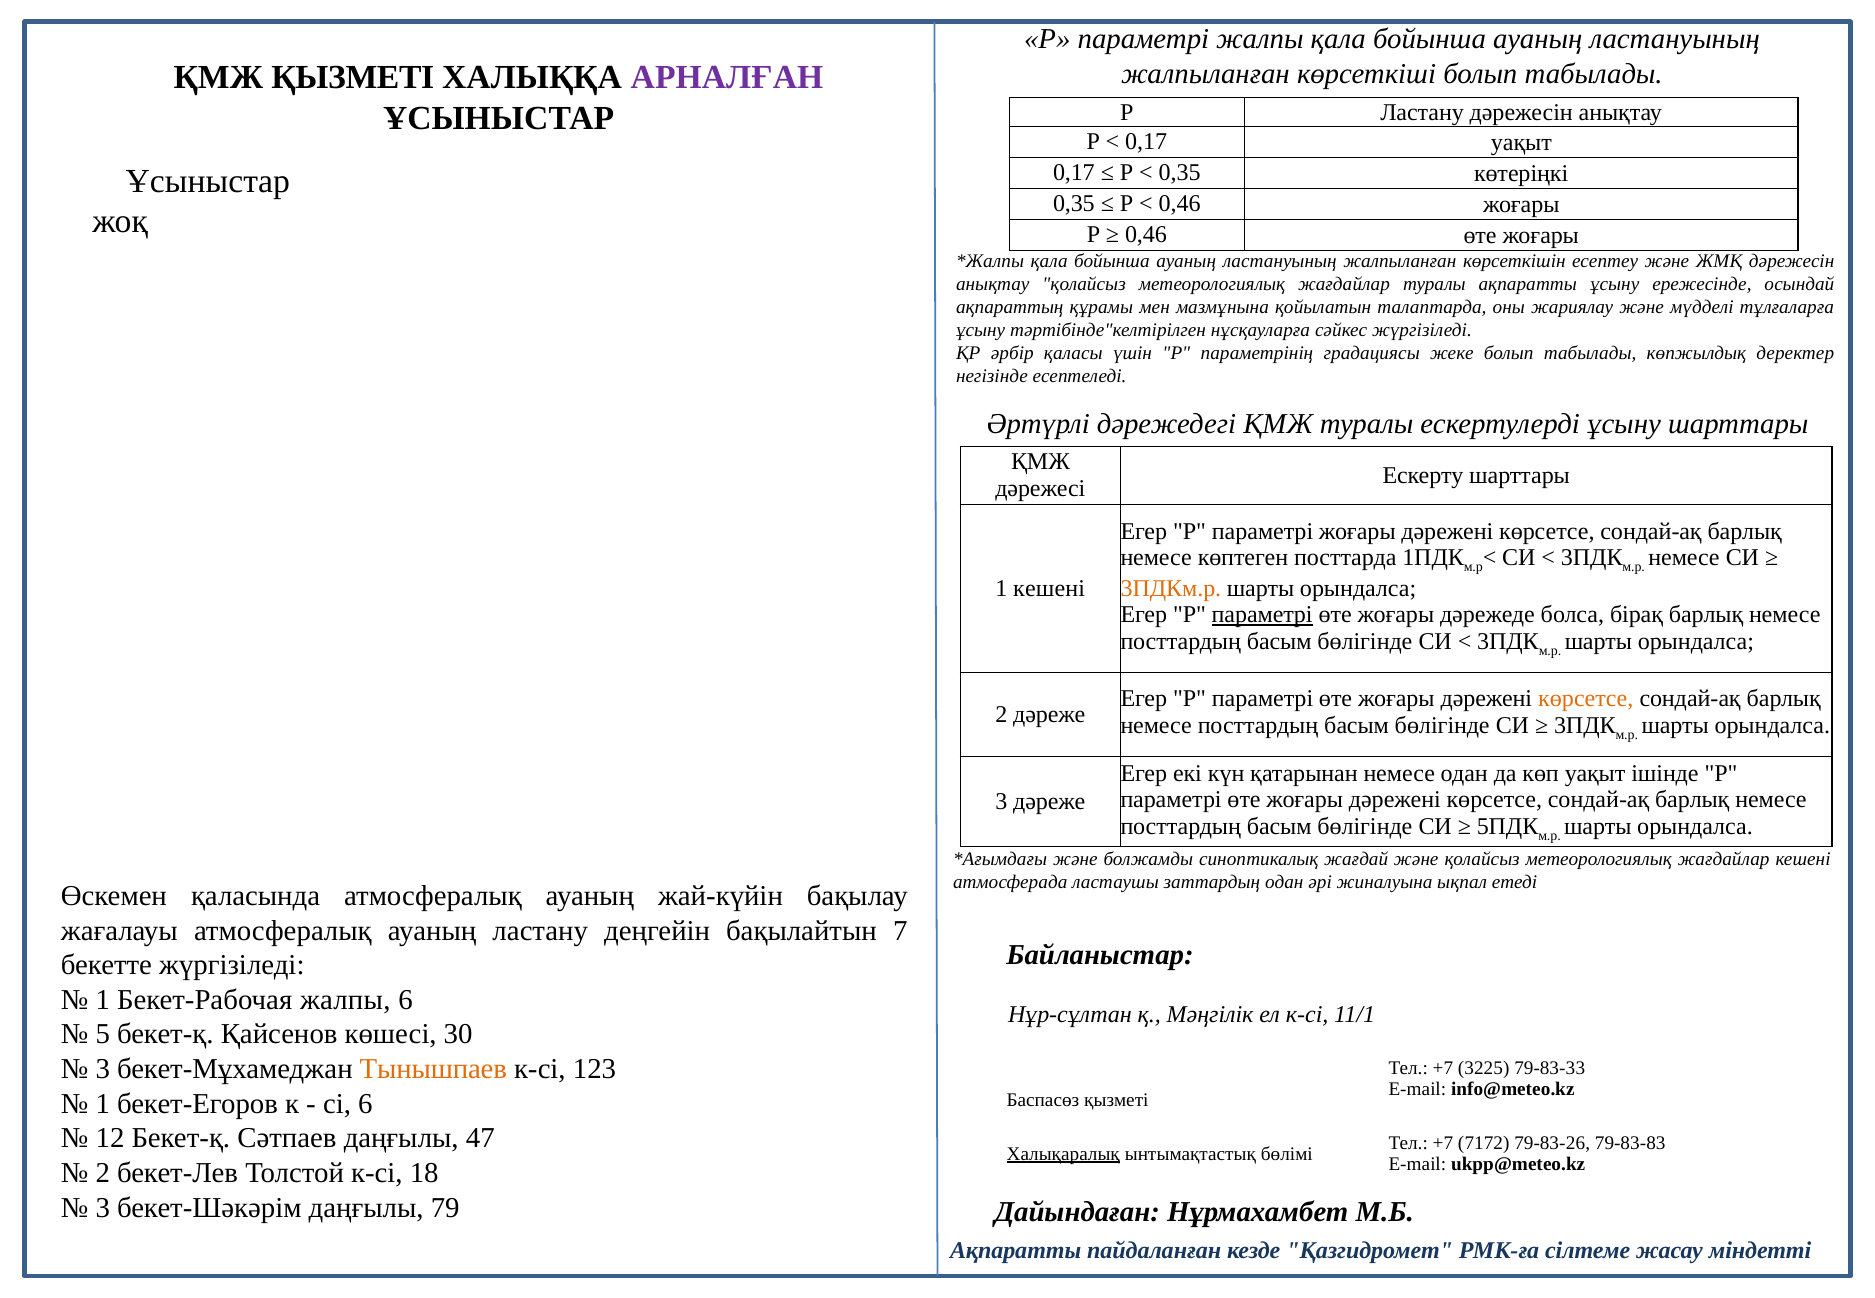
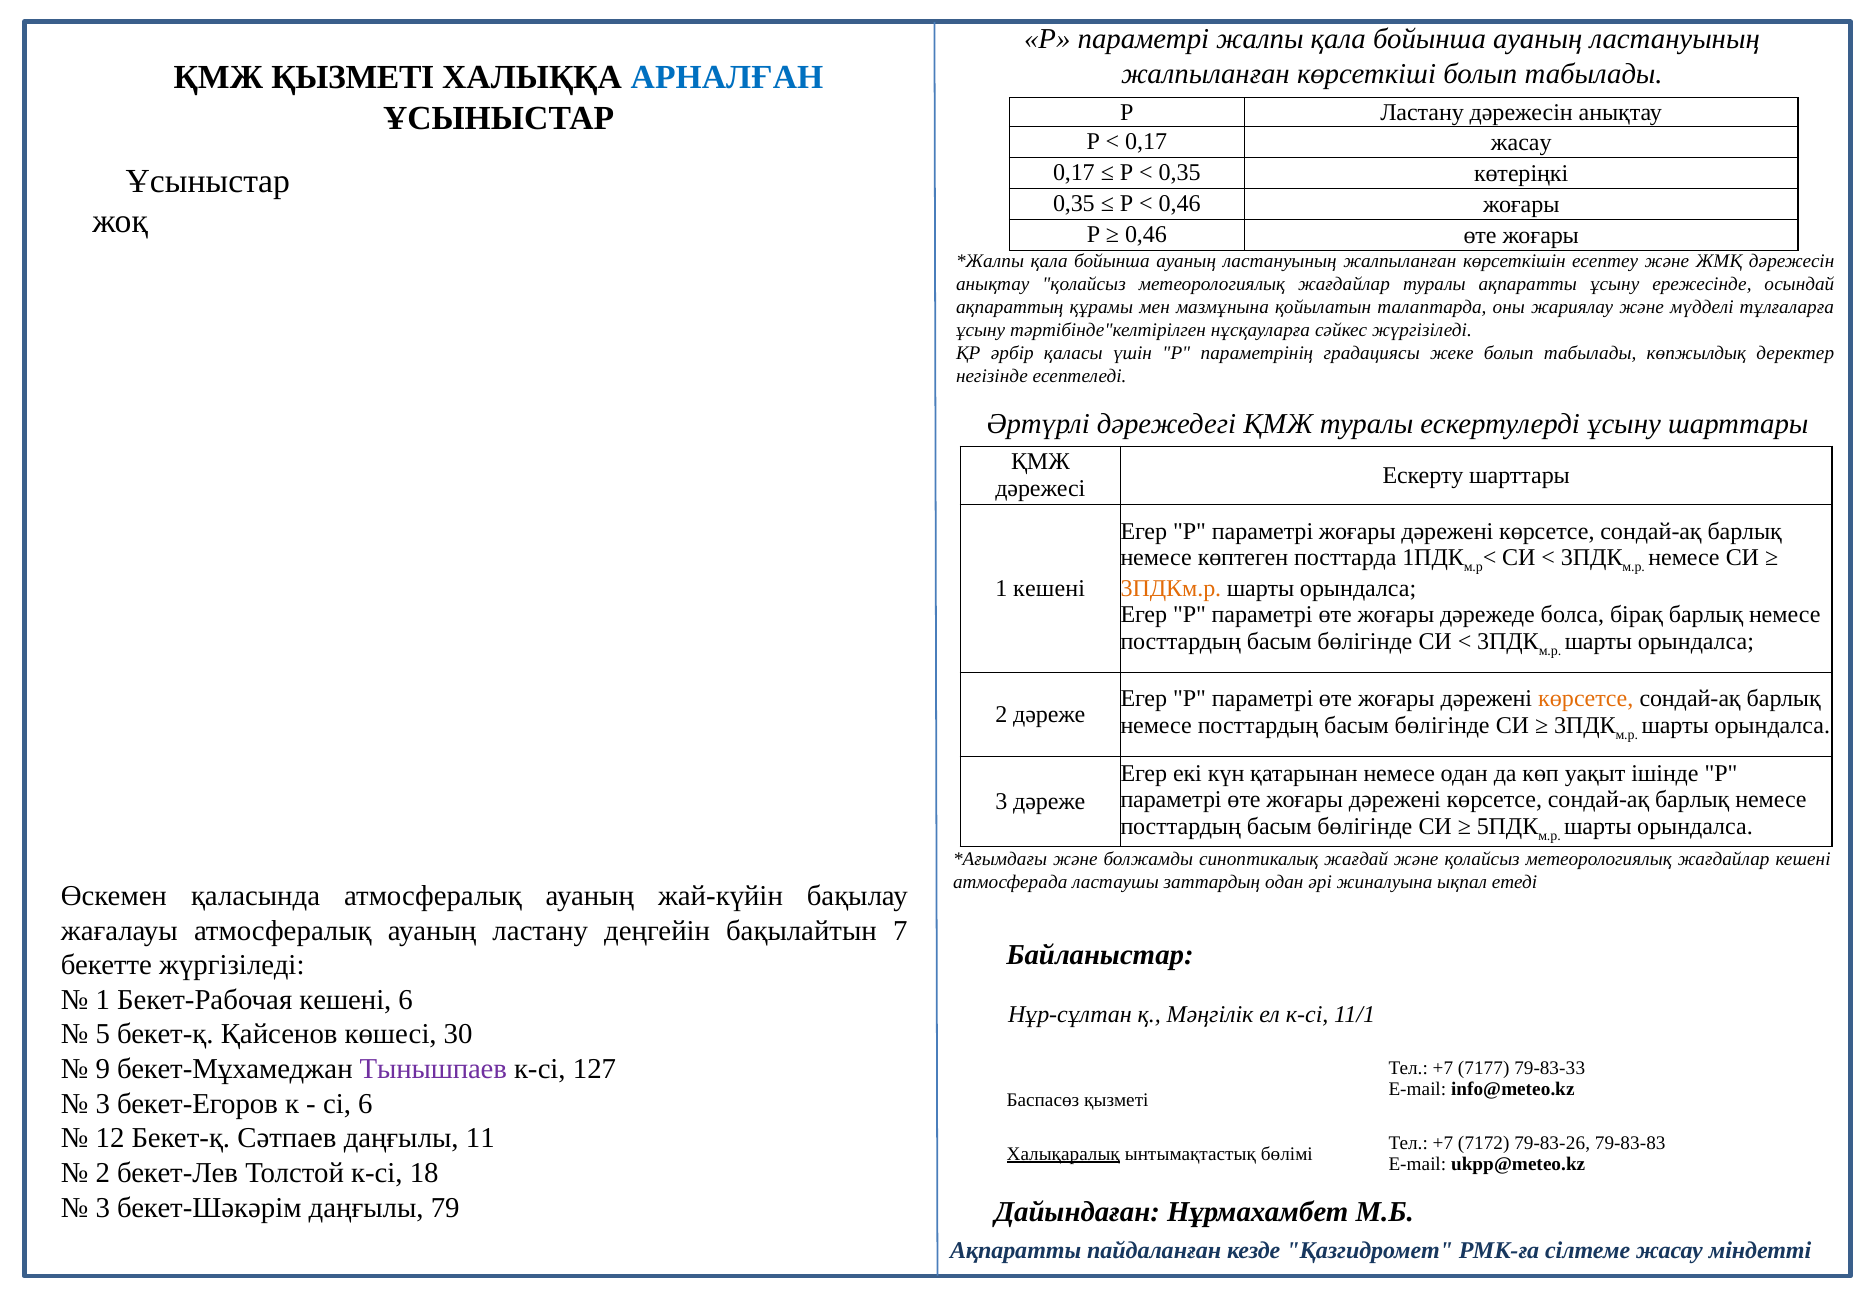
АРНАЛҒАН colour: purple -> blue (727, 78)
0,17 уақыт: уақыт -> жасау (1521, 142)
параметрі underline: present -> none (1262, 615)
Бекет-Рабочая жалпы: жалпы -> кешені (345, 1000)
3: 3 -> 9 (103, 1069)
Тынышпаев colour: orange -> purple (433, 1069)
123: 123 -> 127 (594, 1069)
3225: 3225 -> 7177 (1484, 1068)
1: 1 -> 3 (103, 1104)
47: 47 -> 11 (480, 1138)
